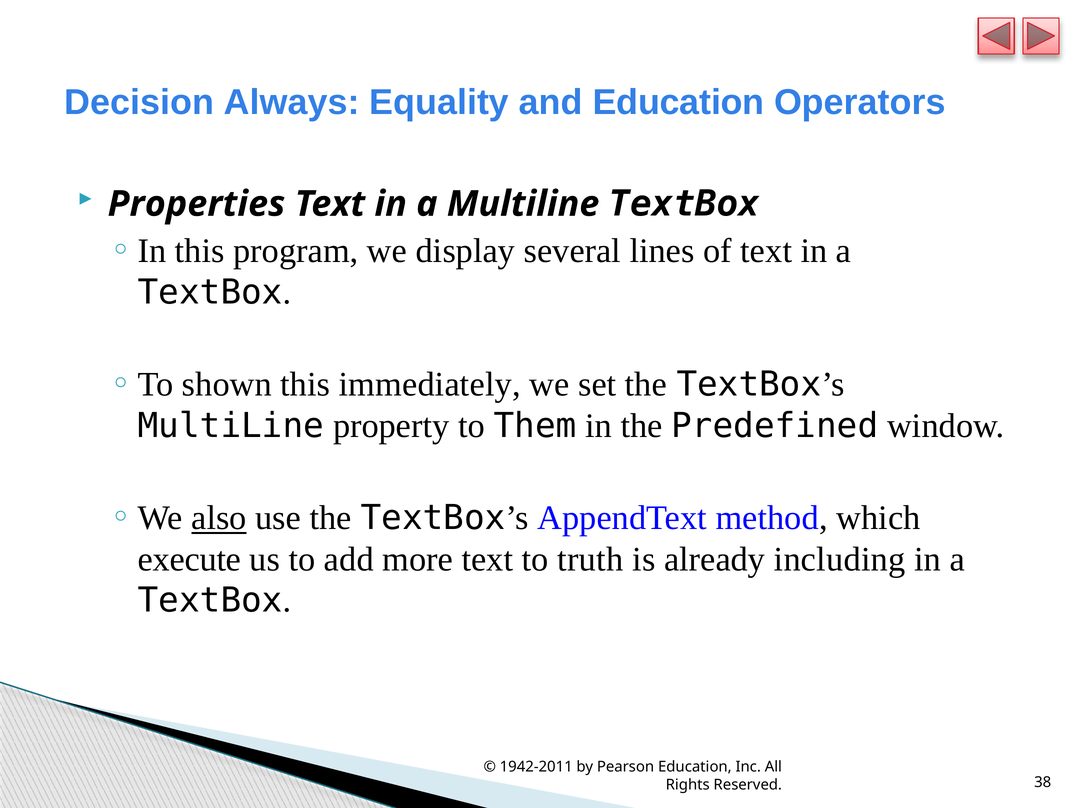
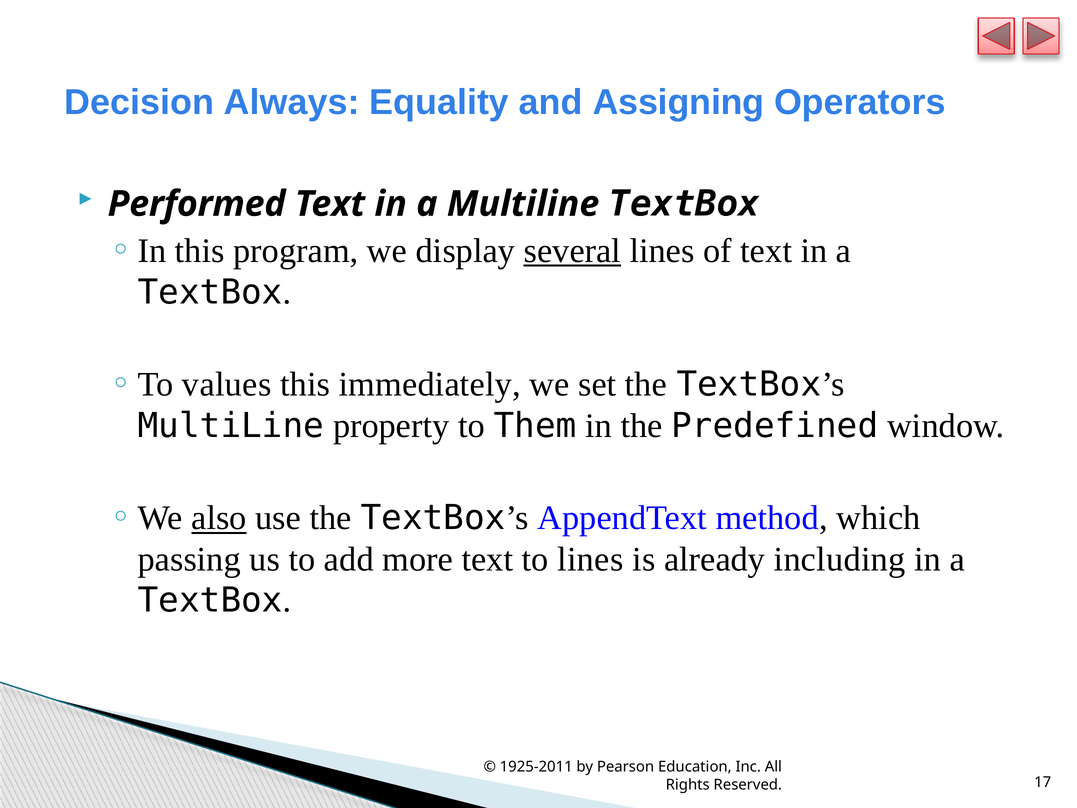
and Education: Education -> Assigning (678, 102)
Properties: Properties -> Performed (197, 204)
several underline: none -> present (572, 251)
shown: shown -> values (227, 384)
execute: execute -> passing (189, 559)
to truth: truth -> lines (590, 559)
1942-2011: 1942-2011 -> 1925-2011 (536, 766)
38: 38 -> 17 (1043, 782)
